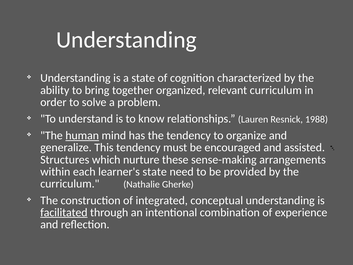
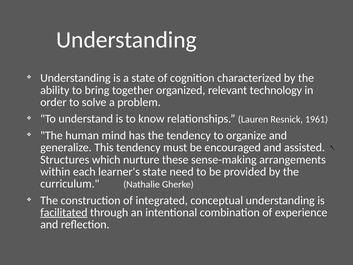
relevant curriculum: curriculum -> technology (276, 90)
1988: 1988 -> 1961 (316, 119)
human underline: present -> none (82, 135)
